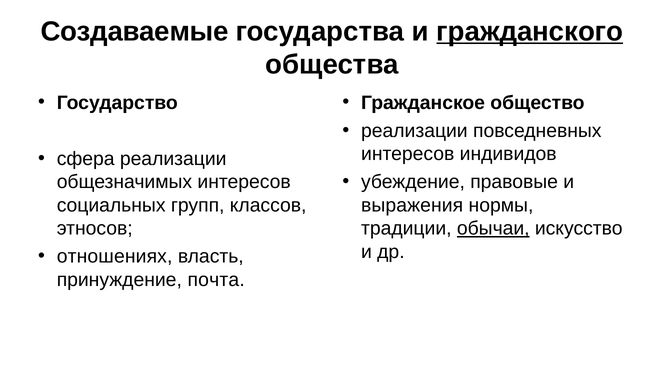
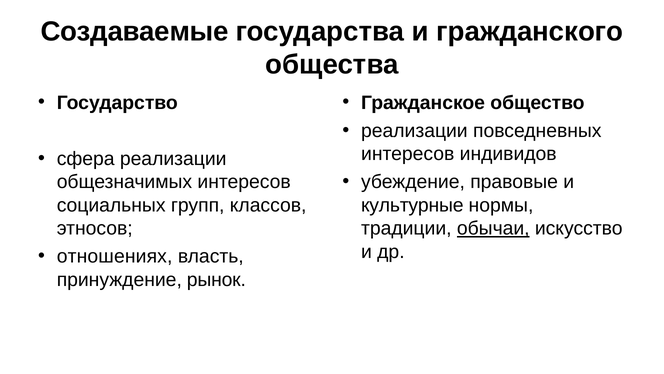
гражданского underline: present -> none (530, 31)
выражения: выражения -> культурные (412, 205)
почта: почта -> рынок (216, 279)
